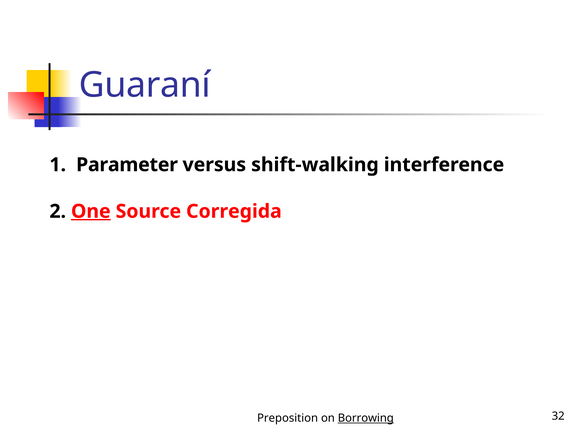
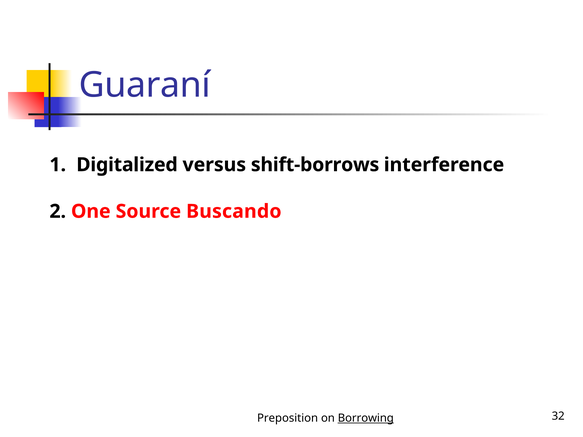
Parameter: Parameter -> Digitalized (127, 165)
shift-walking: shift-walking -> shift-borrows (315, 165)
One underline: present -> none (91, 211)
Corregida: Corregida -> Buscando (234, 211)
